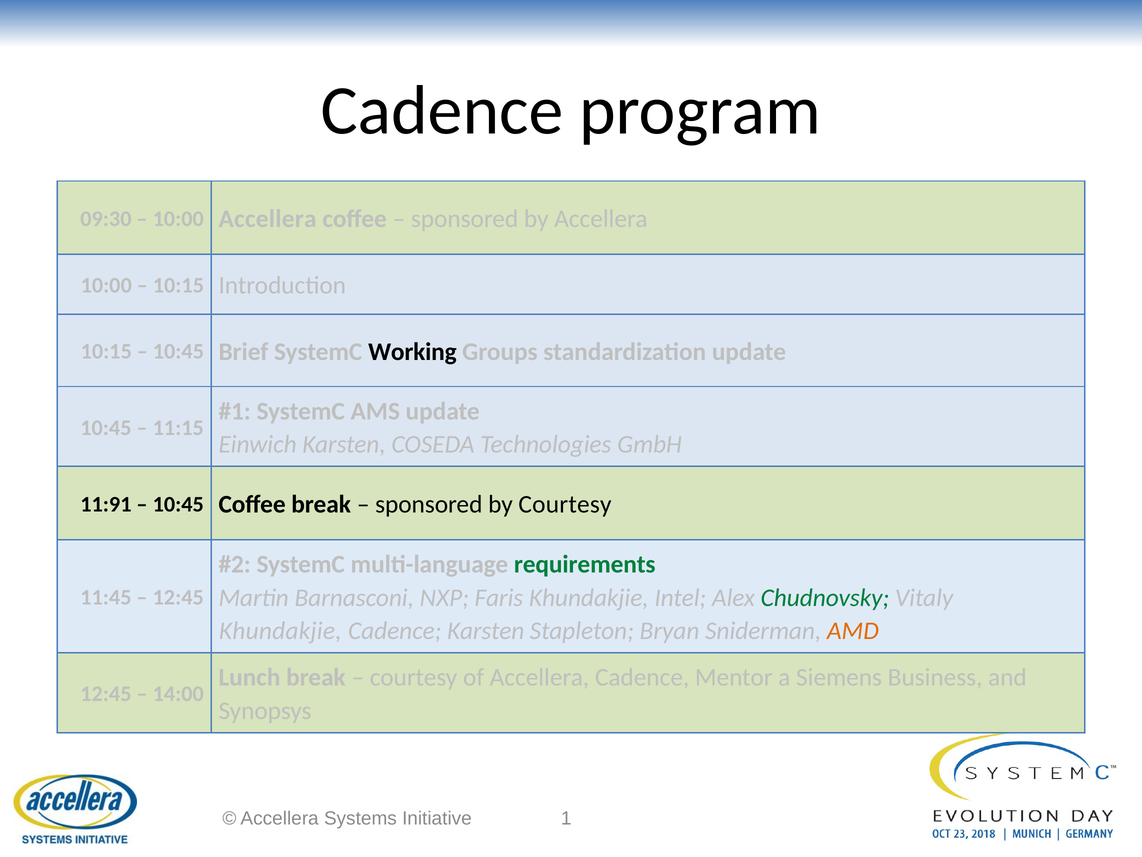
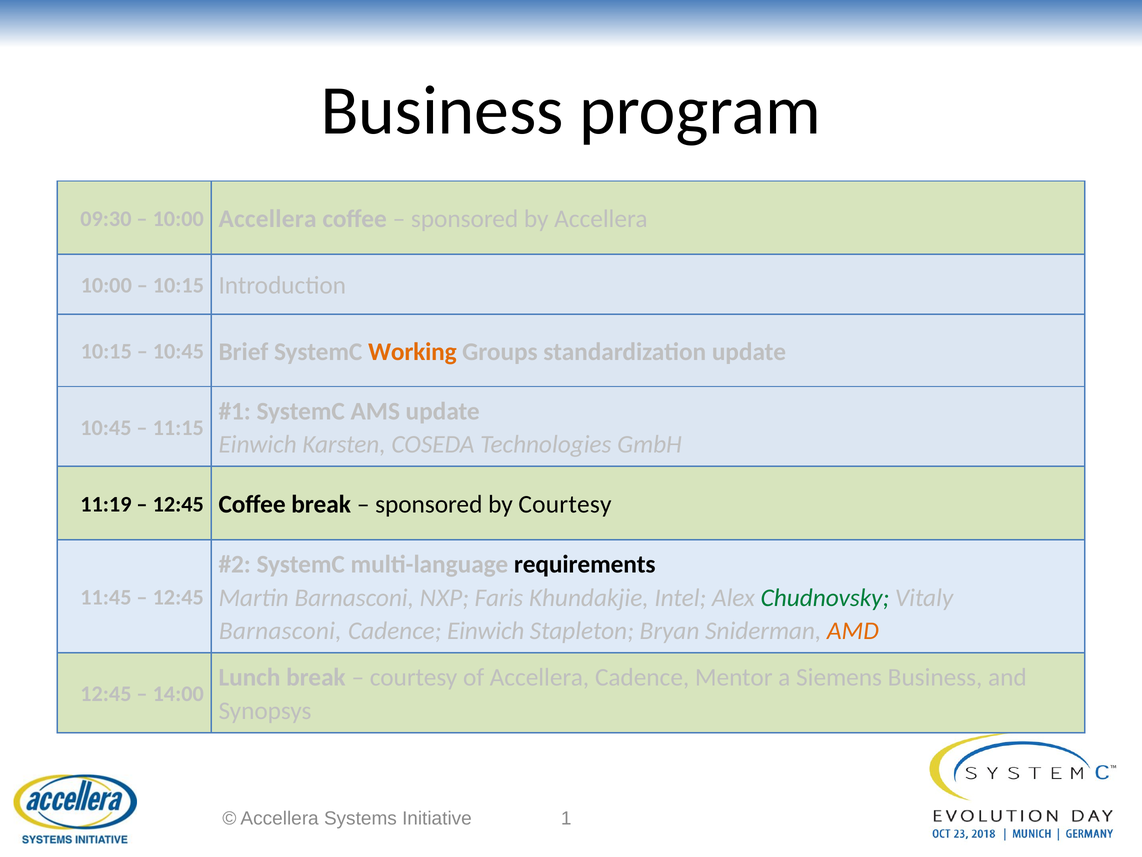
Cadence: Cadence -> Business (442, 111)
Working colour: black -> orange (412, 352)
11:91: 11:91 -> 11:19 (106, 504)
10:45: 10:45 -> 12:45 (178, 504)
requirements colour: green -> black (585, 564)
Khundakjie: Khundakjie -> Barnasconi (280, 630)
Cadence Karsten: Karsten -> Einwich (486, 630)
